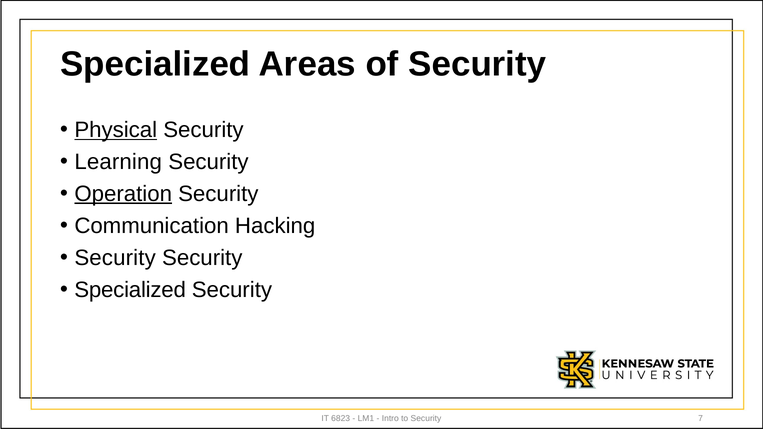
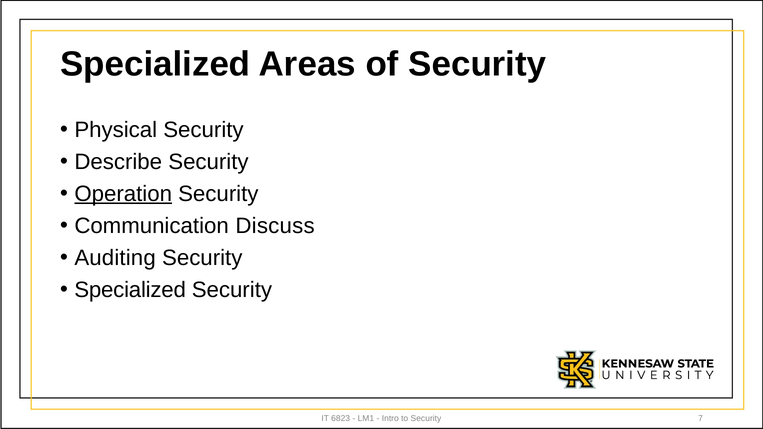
Physical underline: present -> none (116, 130)
Learning: Learning -> Describe (118, 162)
Hacking: Hacking -> Discuss (275, 226)
Security: Security -> Auditing (115, 258)
